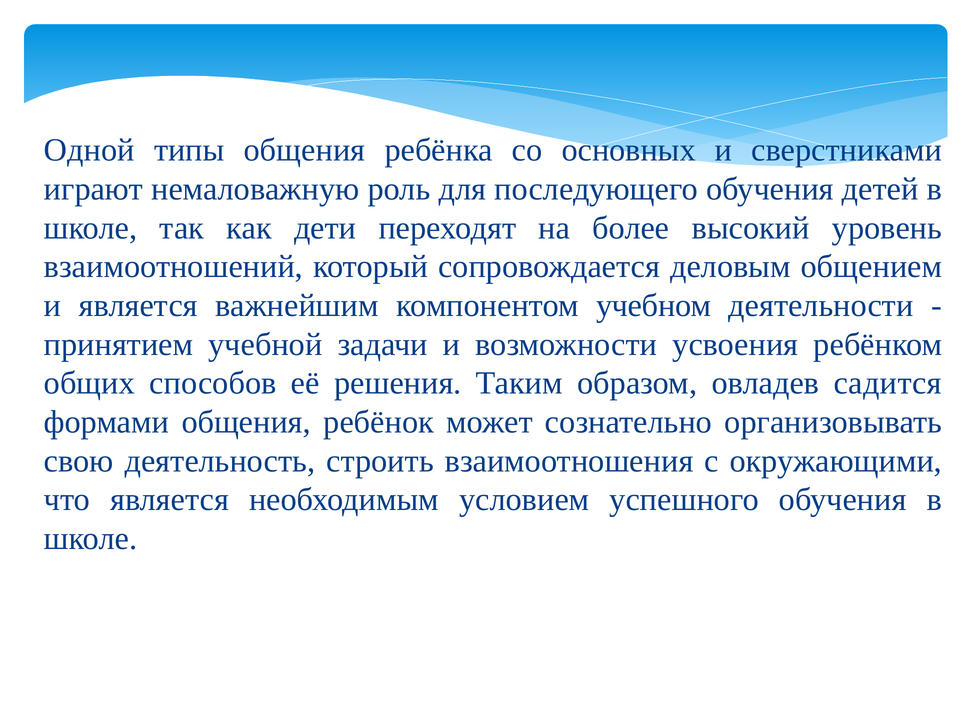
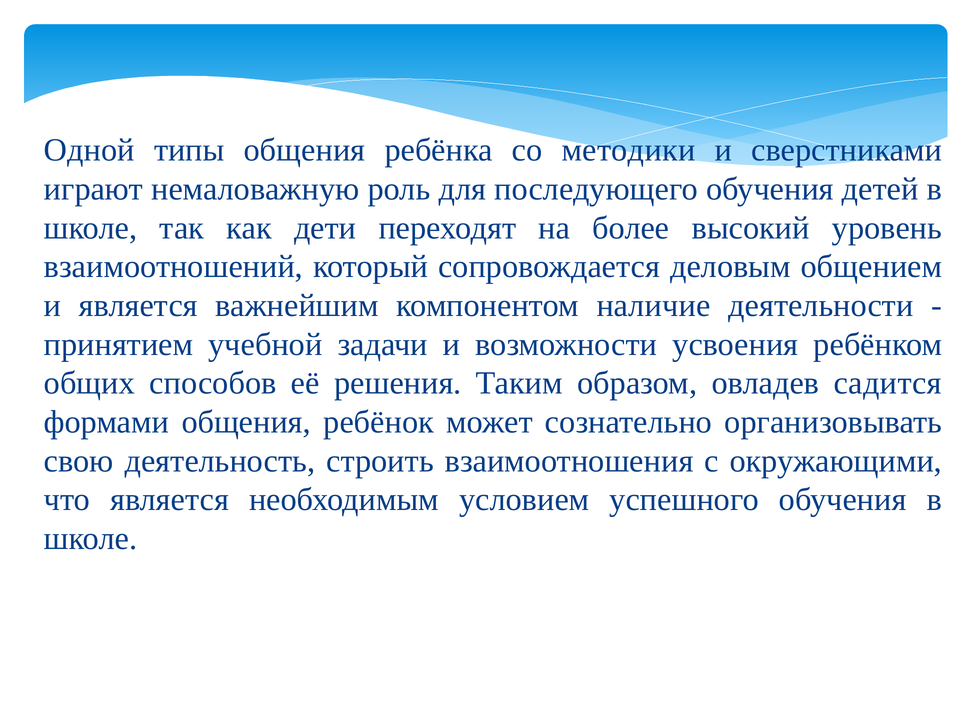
основных: основных -> методики (629, 150)
учебном: учебном -> наличие (653, 306)
